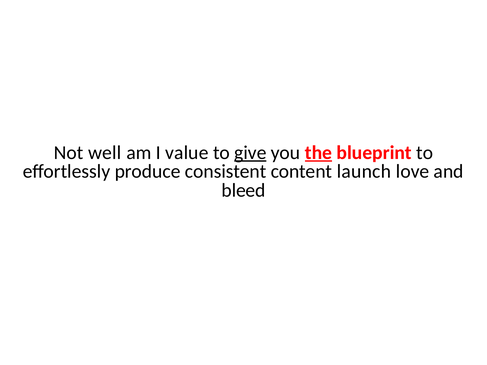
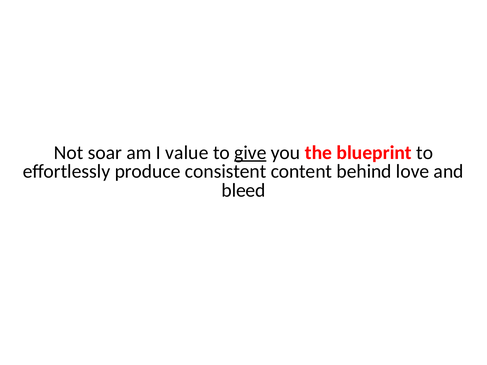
well: well -> soar (105, 153)
the underline: present -> none (319, 153)
launch: launch -> behind (364, 172)
